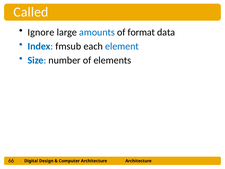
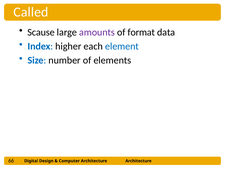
Ignore: Ignore -> Scause (41, 32)
amounts colour: blue -> purple (97, 32)
fmsub: fmsub -> higher (68, 46)
